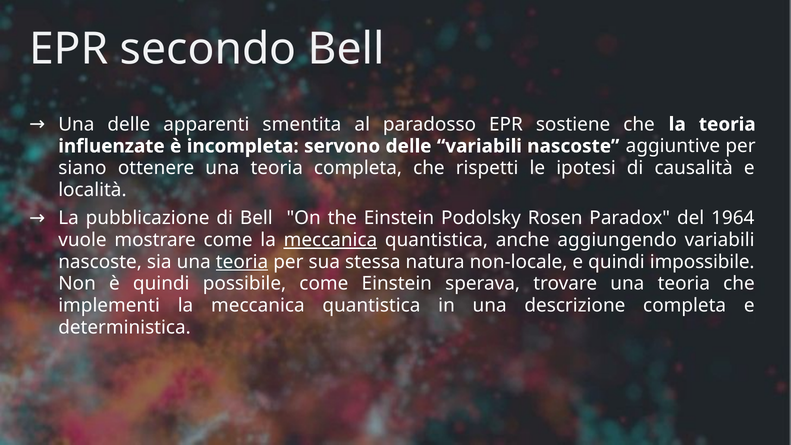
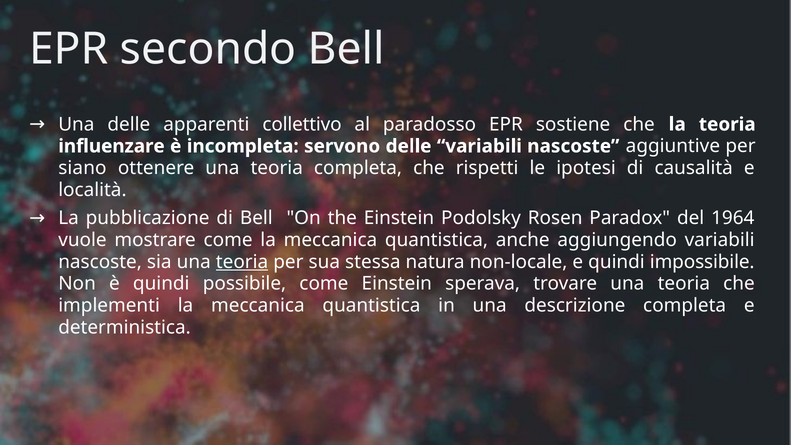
smentita: smentita -> collettivo (302, 124)
influenzate: influenzate -> influenzare (111, 146)
meccanica underline: present -> none (330, 240)
